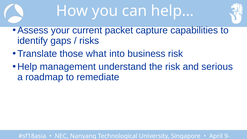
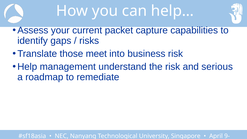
what: what -> meet (96, 54)
